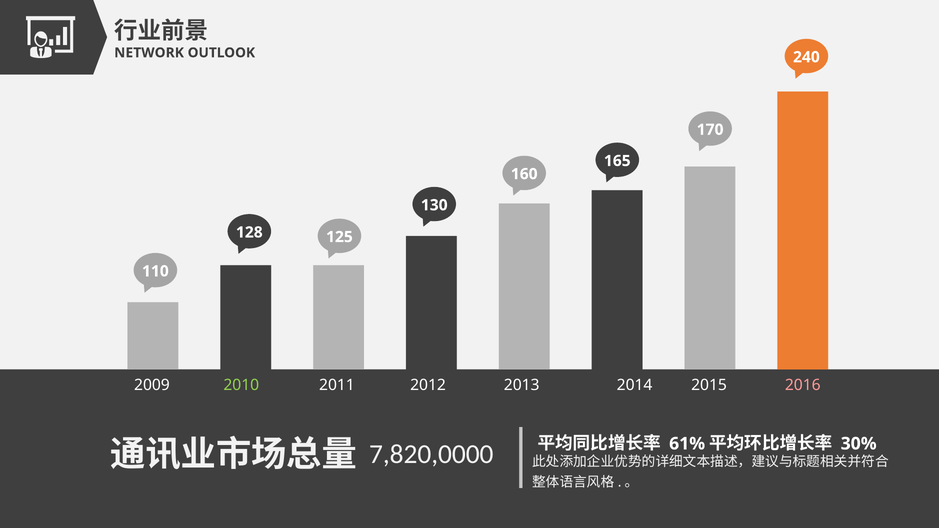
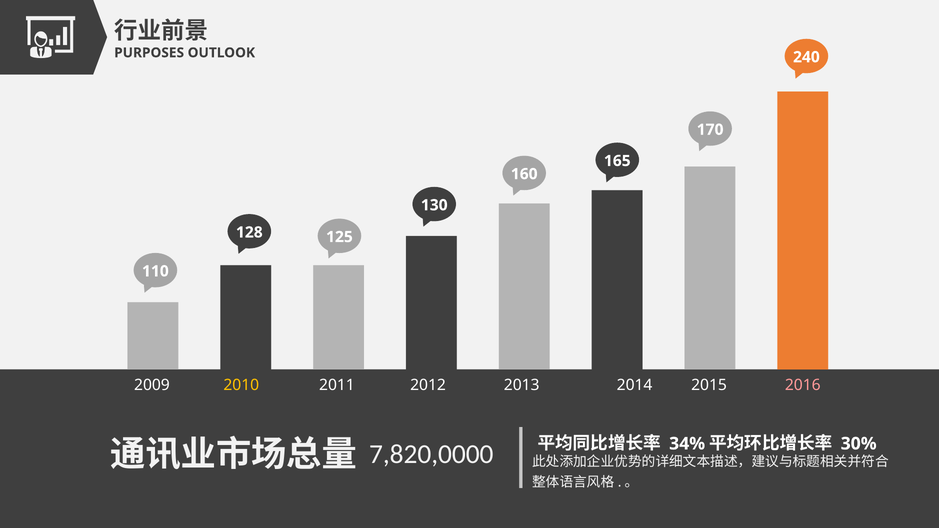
NETWORK: NETWORK -> PURPOSES (149, 53)
2010 colour: light green -> yellow (241, 385)
61%: 61% -> 34% (687, 444)
